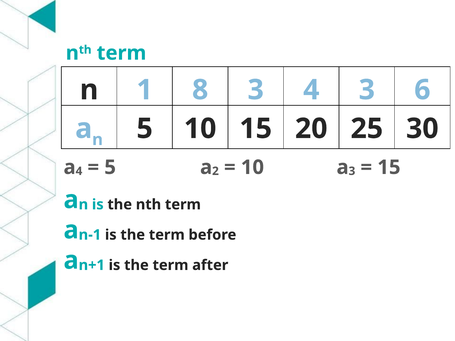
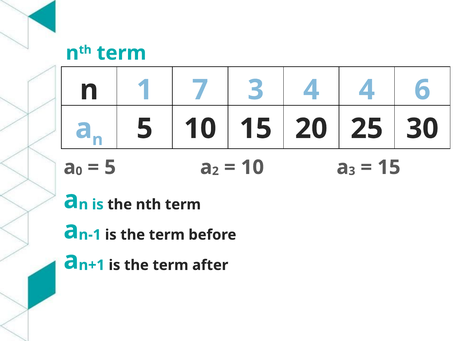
8: 8 -> 7 (200, 90)
4 3: 3 -> 4 (367, 90)
4: 4 -> 0 (79, 171)
